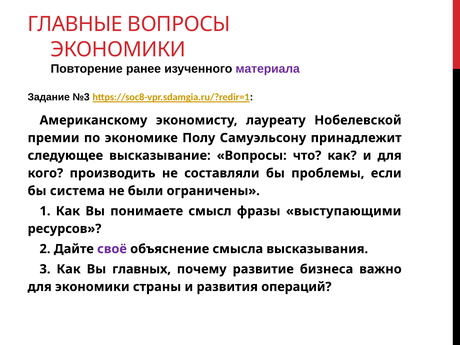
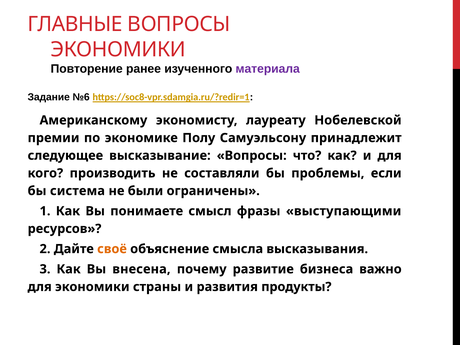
№3: №3 -> №6 (81, 97)
своё colour: purple -> orange (112, 249)
главных: главных -> внесена (141, 269)
операций: операций -> продукты (296, 287)
